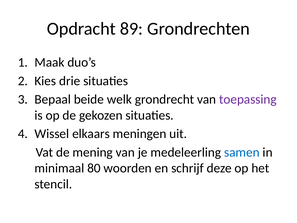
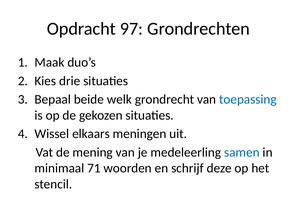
89: 89 -> 97 (131, 29)
toepassing colour: purple -> blue (248, 99)
80: 80 -> 71 (94, 168)
